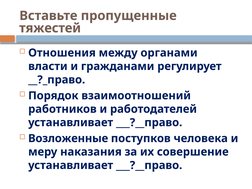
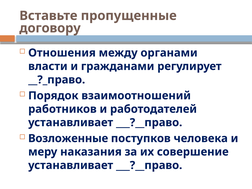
тяжестей: тяжестей -> договору (50, 28)
